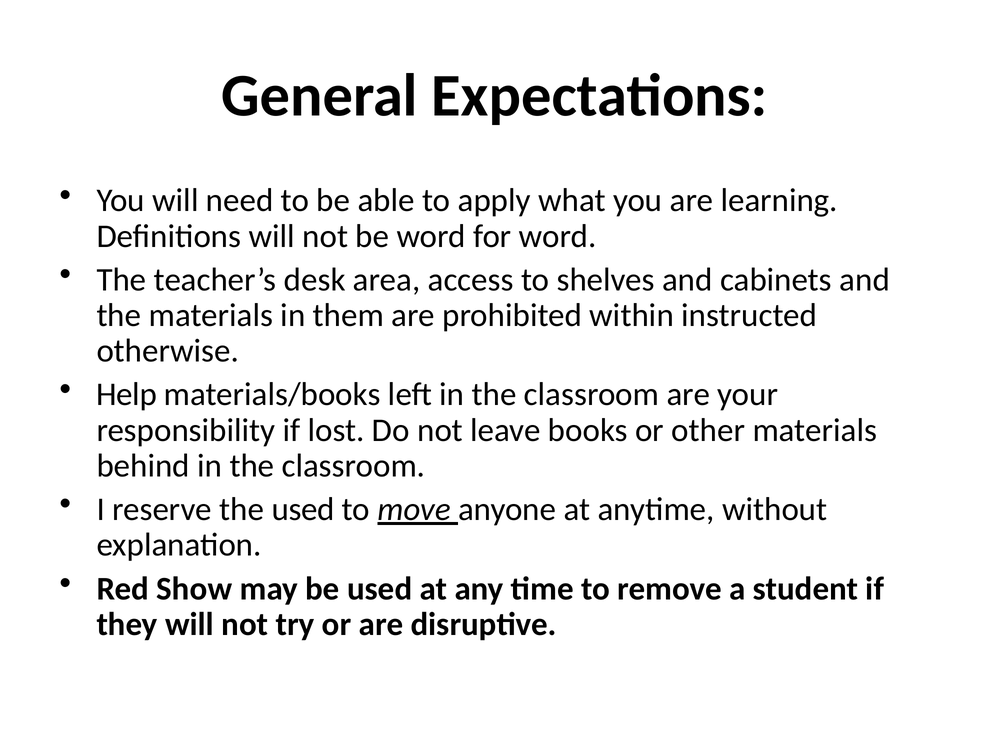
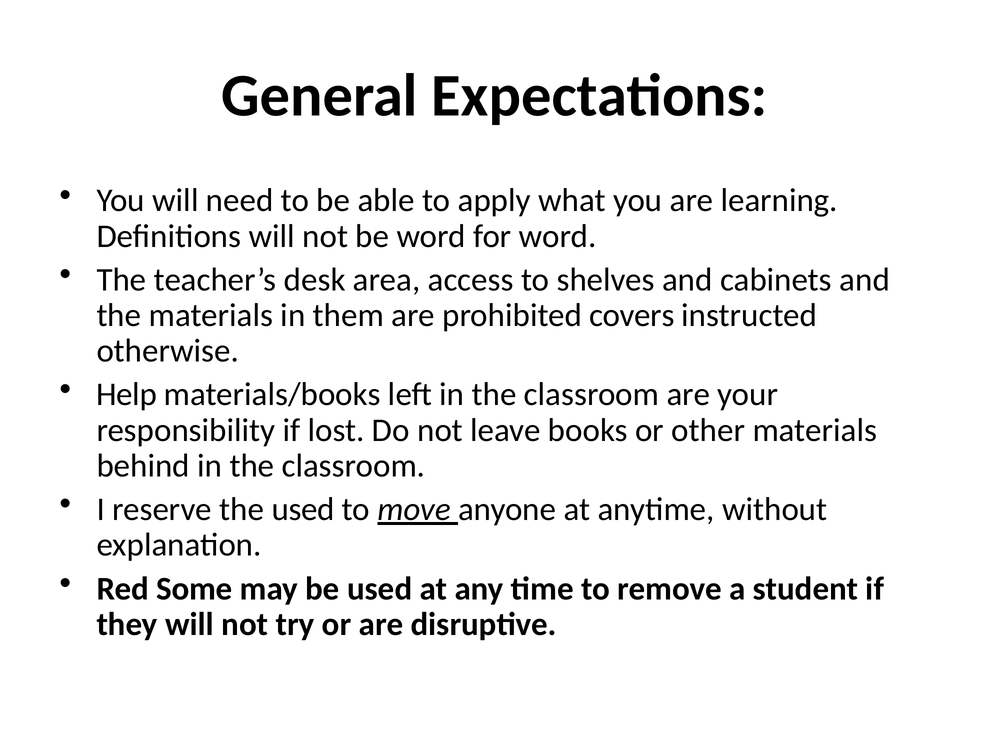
within: within -> covers (632, 315)
Show: Show -> Some (194, 588)
